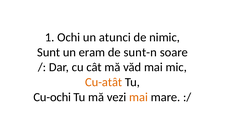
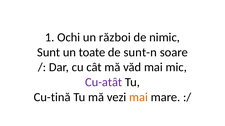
atunci: atunci -> război (115, 38)
eram: eram -> toate (92, 53)
Cu-atât colour: orange -> purple (104, 83)
Cu-ochi: Cu-ochi -> Cu-tină (52, 98)
